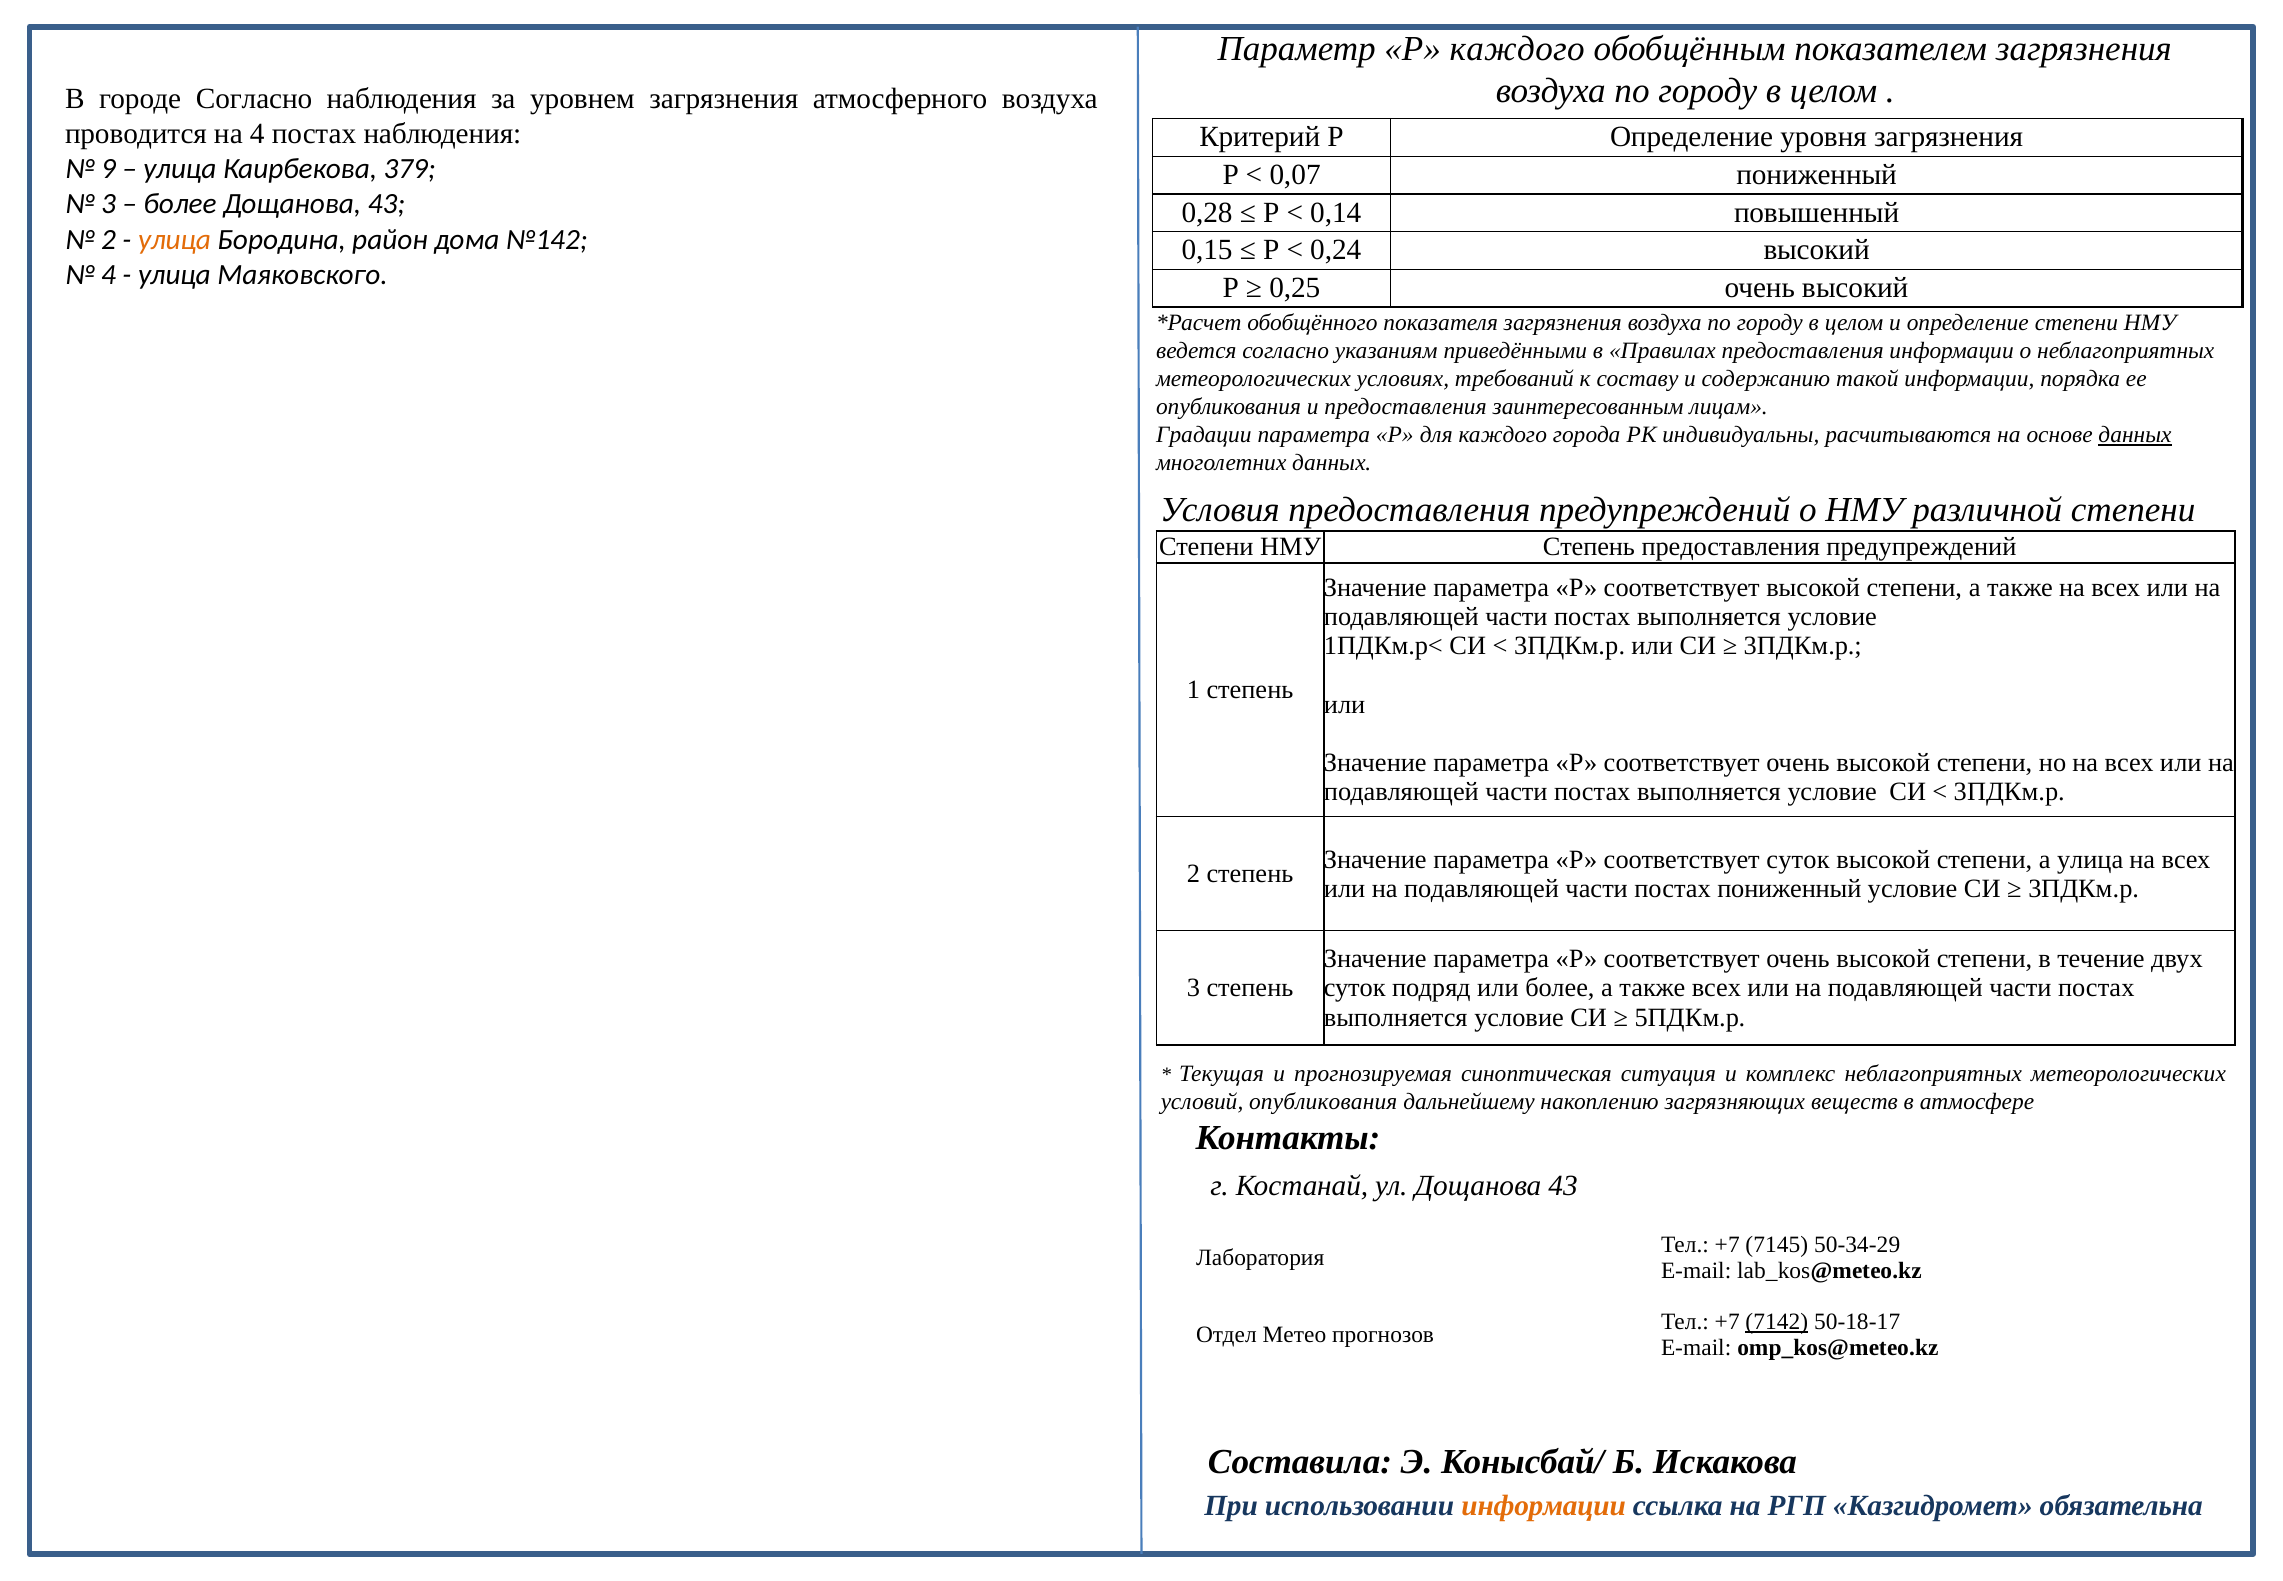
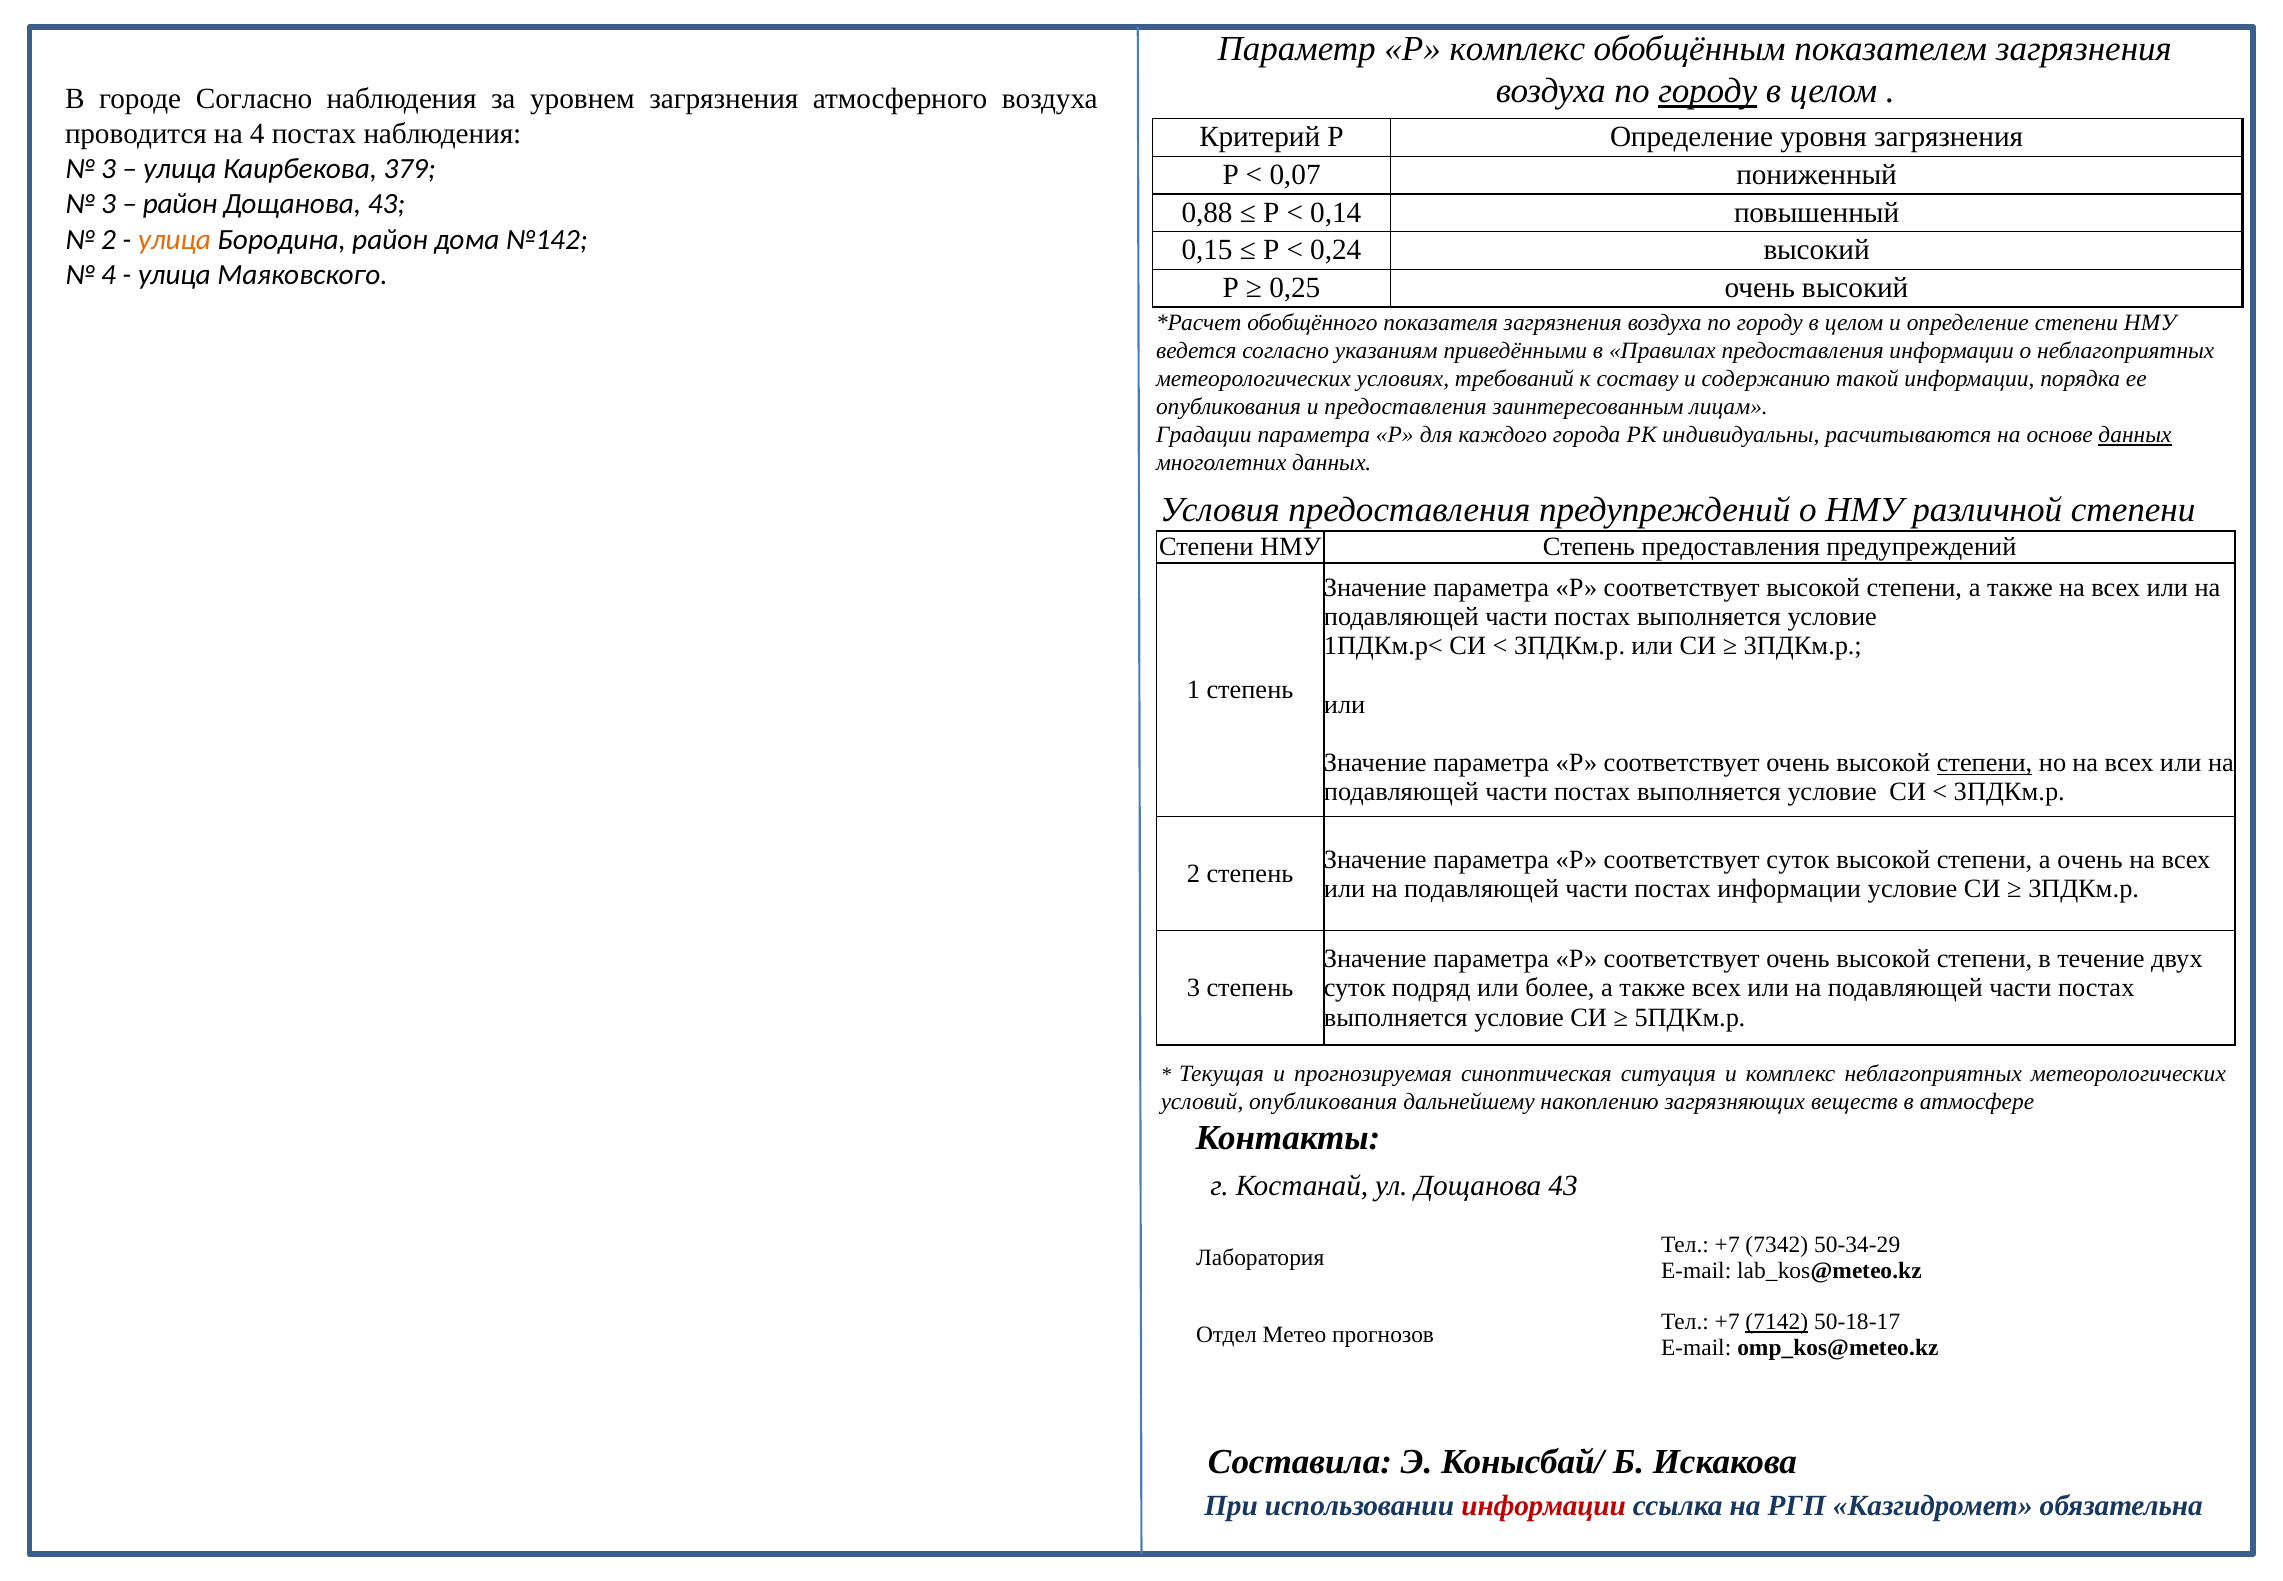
Р каждого: каждого -> комплекс (1517, 49)
городу underline: none -> present (1708, 91)
9: 9 -> 3 (109, 169)
более: более -> район (180, 204)
0,28: 0,28 -> 0,88 (1207, 212)
степени underline: none -> present (1985, 763)
а улица: улица -> очень (2090, 859)
постах пониженный: пониженный -> информации (1789, 888)
7145: 7145 -> 7342 (1777, 1244)
информации colour: orange -> red (1544, 1505)
